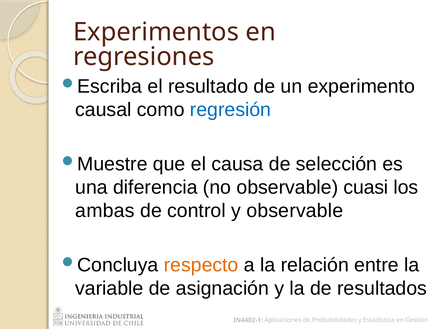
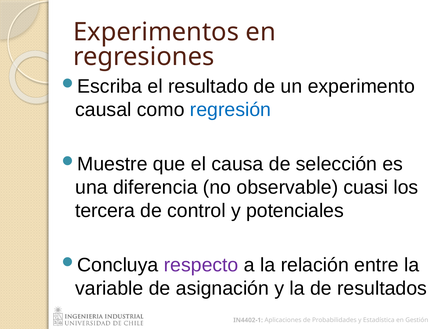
ambas: ambas -> tercera (105, 211)
y observable: observable -> potenciales (295, 211)
respecto colour: orange -> purple (201, 265)
